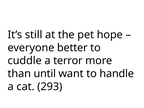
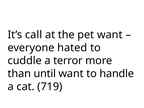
still: still -> call (34, 35)
pet hope: hope -> want (110, 35)
better: better -> hated (72, 48)
293: 293 -> 719 (50, 87)
